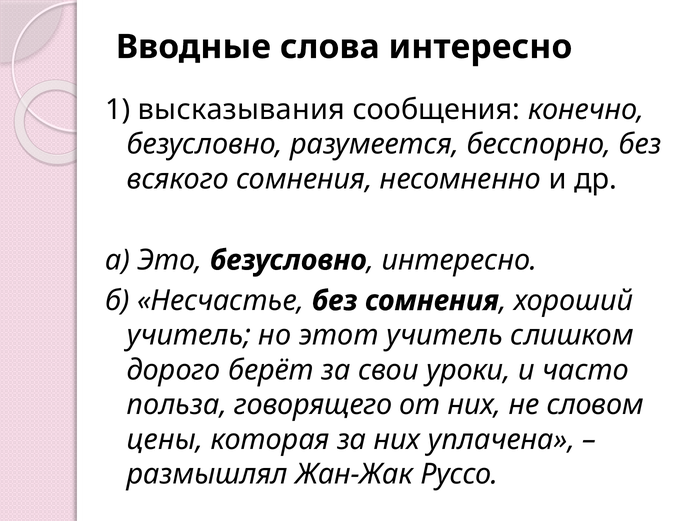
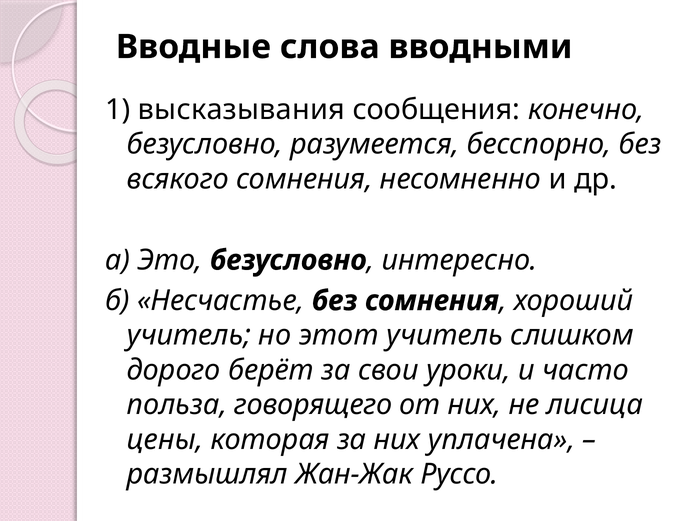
слова интересно: интересно -> вводными (480, 47)
словом: словом -> лисица (595, 405)
